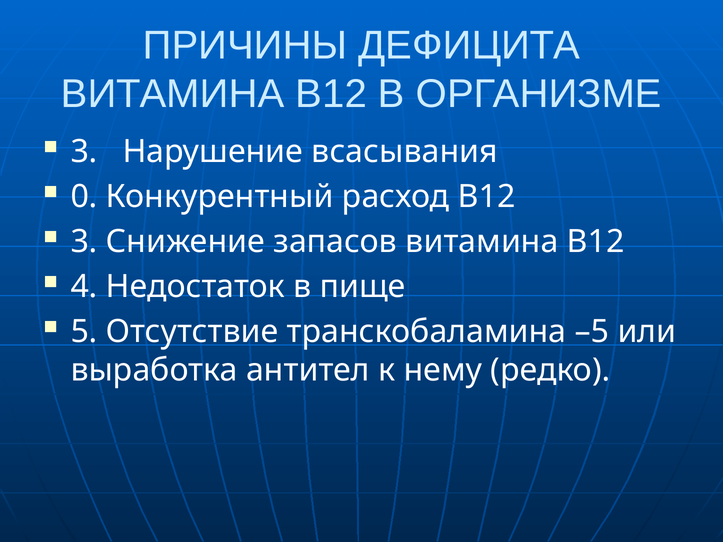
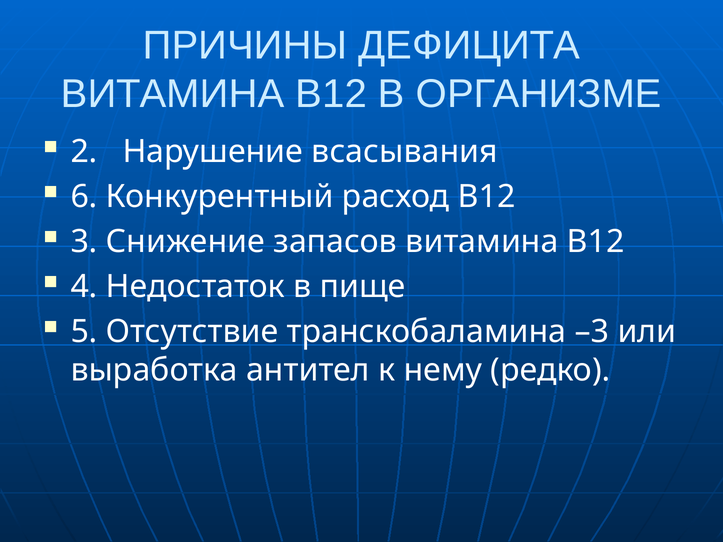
3: 3 -> 2 (84, 152)
0: 0 -> 6 (84, 197)
–5: –5 -> –3 (592, 332)
